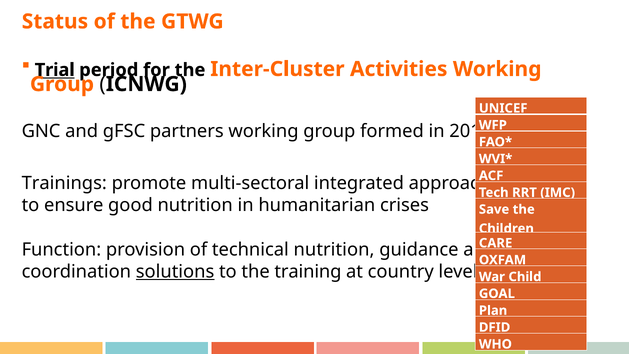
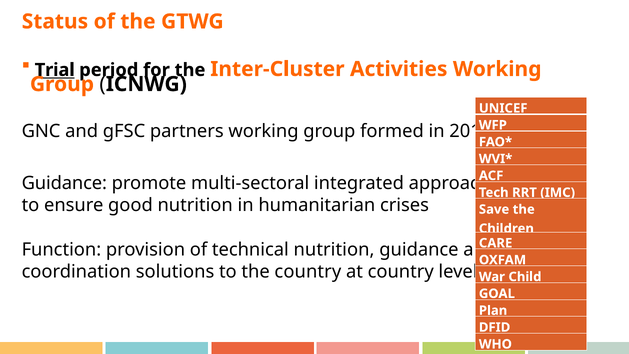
Trainings: Trainings -> Guidance (64, 183)
solutions underline: present -> none (175, 271)
the training: training -> country (308, 271)
